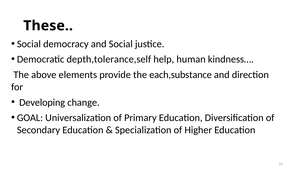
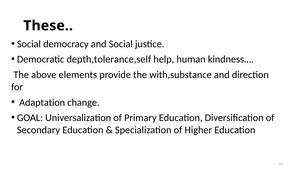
each,substance: each,substance -> with,substance (181, 75)
Developing: Developing -> Adaptation (42, 102)
